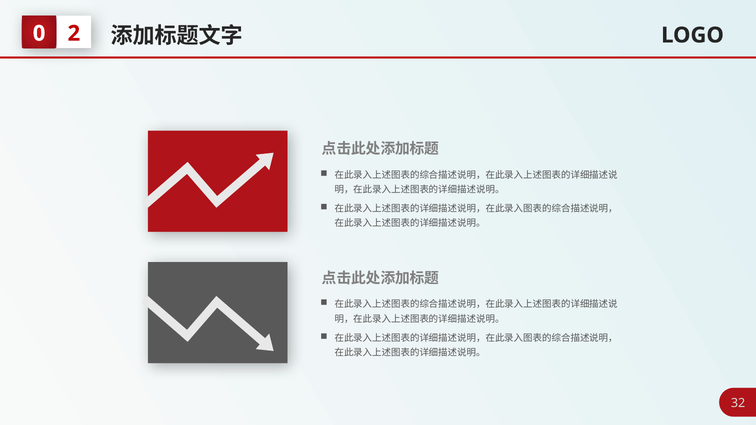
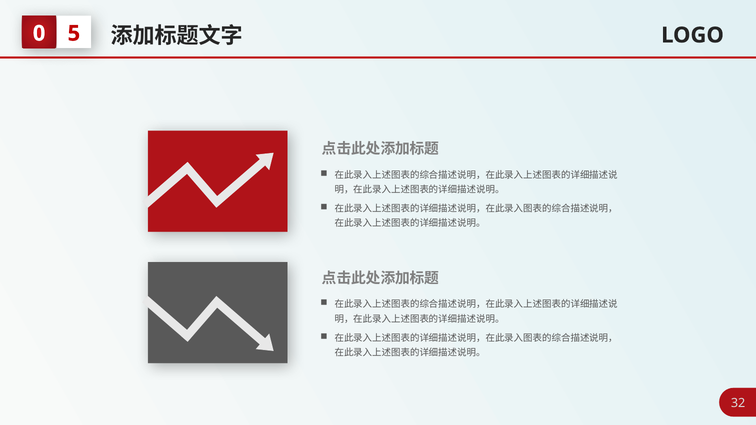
2: 2 -> 5 (74, 33)
